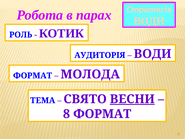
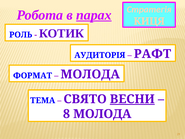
парах underline: none -> present (94, 15)
ВОДИ: ВОДИ -> КИЦЯ (149, 21)
ВОДИ: ВОДИ -> РАФТ (153, 54)
8 ФОРМАТ: ФОРМАТ -> МОЛОДА (102, 114)
